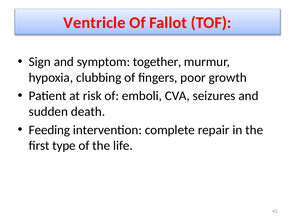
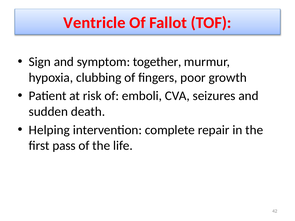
Feeding: Feeding -> Helping (49, 130)
type: type -> pass (64, 146)
